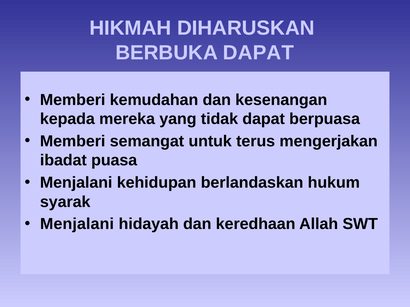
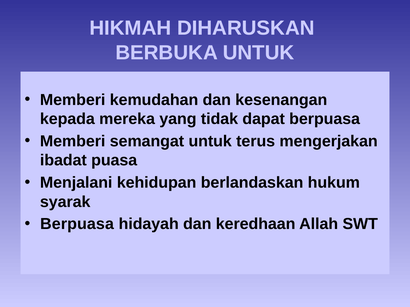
BERBUKA DAPAT: DAPAT -> UNTUK (259, 53)
Menjalani: Menjalani -> Berpuasa (77, 224)
